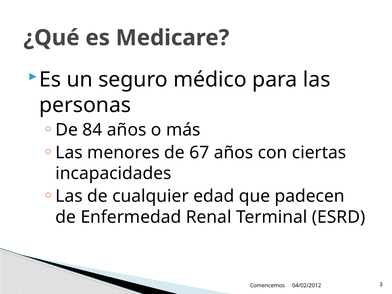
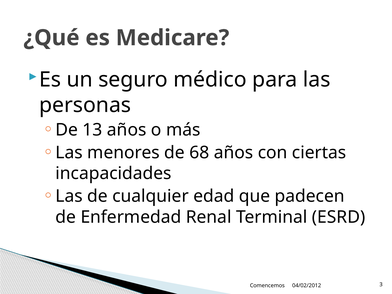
84: 84 -> 13 (92, 130)
67: 67 -> 68 (199, 153)
